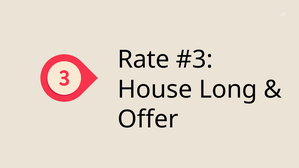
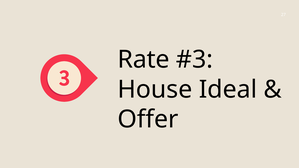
Long: Long -> Ideal (228, 89)
